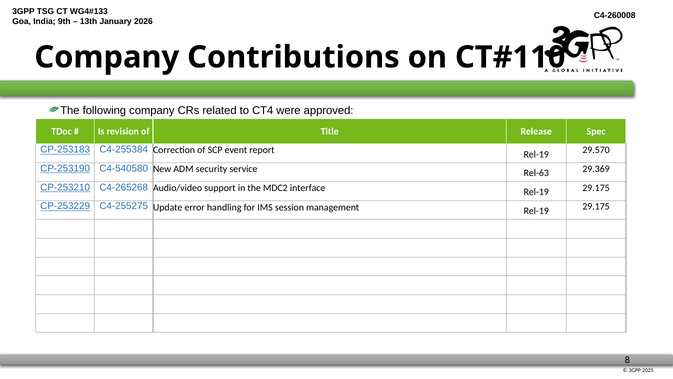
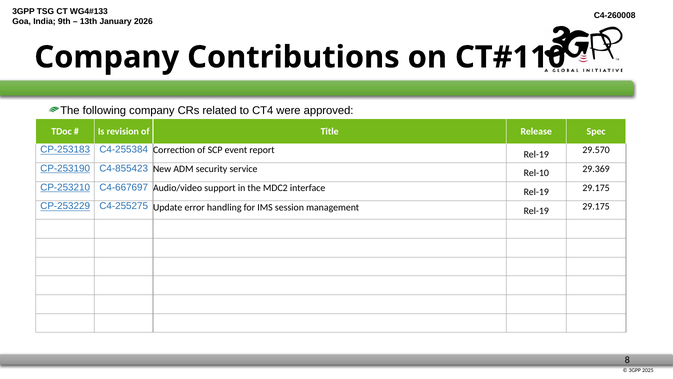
C4-540580: C4-540580 -> C4-855423 (124, 168)
Rel-63: Rel-63 -> Rel-10 (536, 173)
C4-265268: C4-265268 -> C4-667697 (124, 187)
